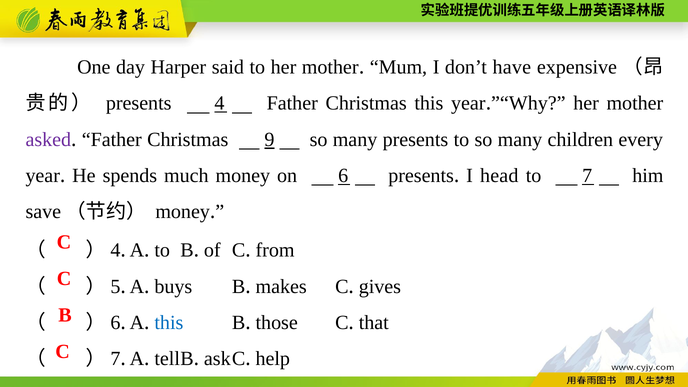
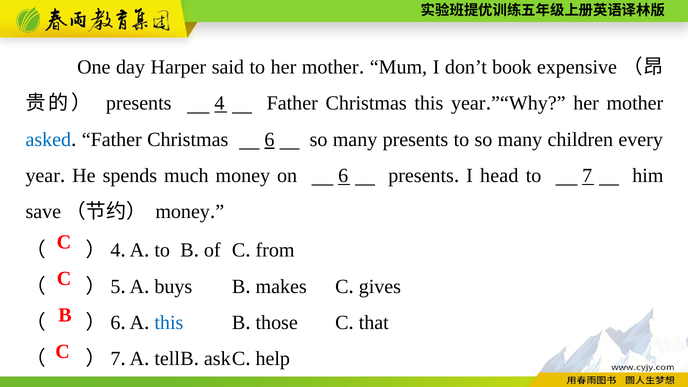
have: have -> book (512, 67)
asked colour: purple -> blue (48, 139)
Christmas 9: 9 -> 6 (269, 139)
